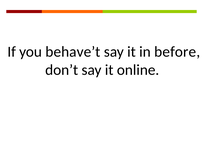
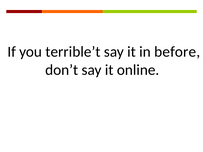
behave’t: behave’t -> terrible’t (73, 52)
